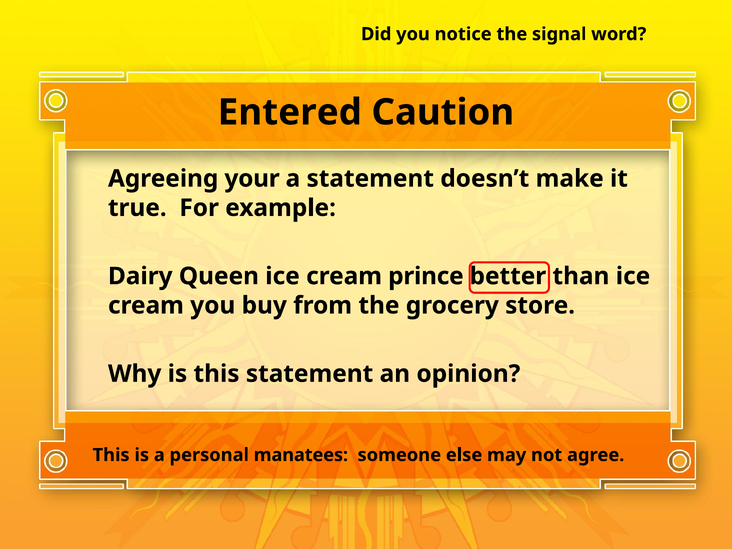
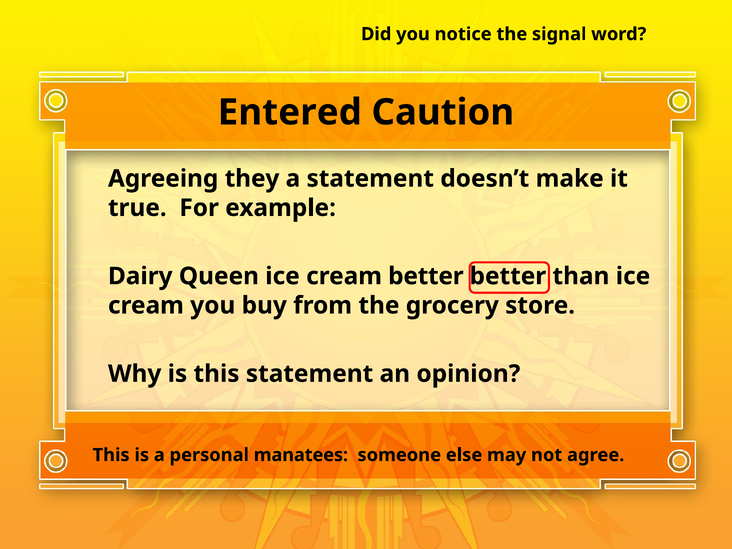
your: your -> they (252, 179)
cream prince: prince -> better (426, 276)
